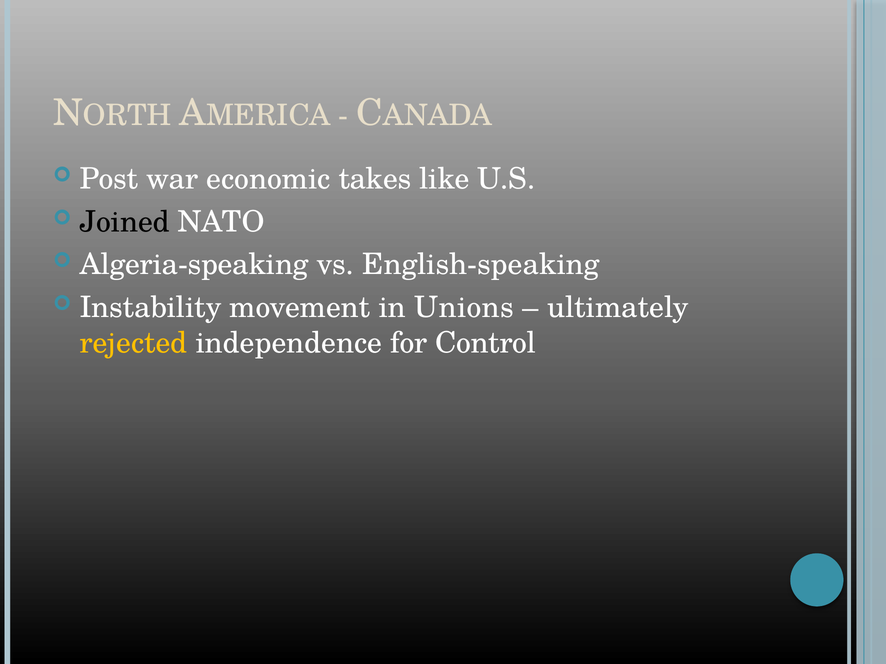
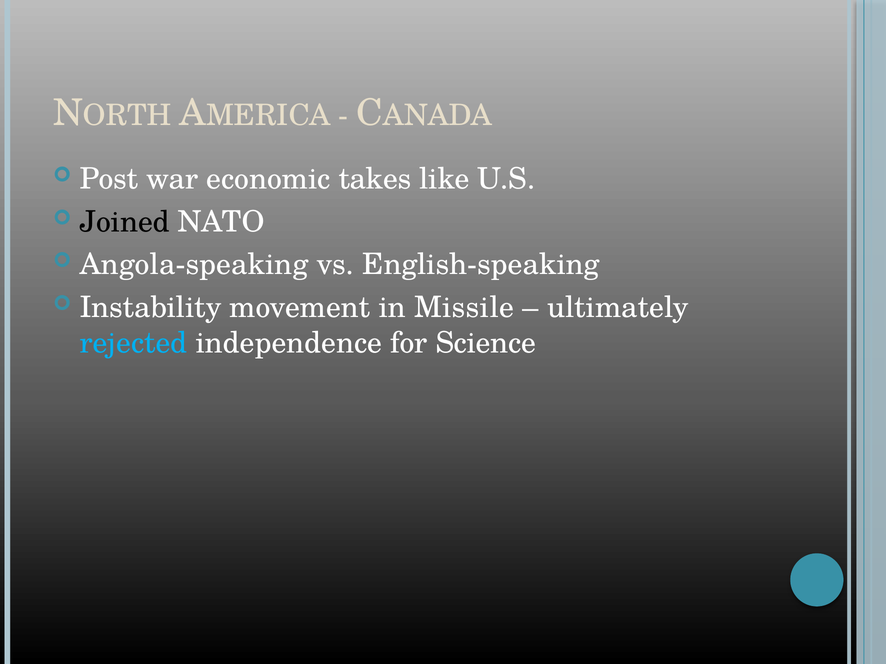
Algeria-speaking: Algeria-speaking -> Angola-speaking (194, 265)
Unions: Unions -> Missile (464, 308)
rejected colour: yellow -> light blue (133, 343)
Control: Control -> Science (486, 343)
